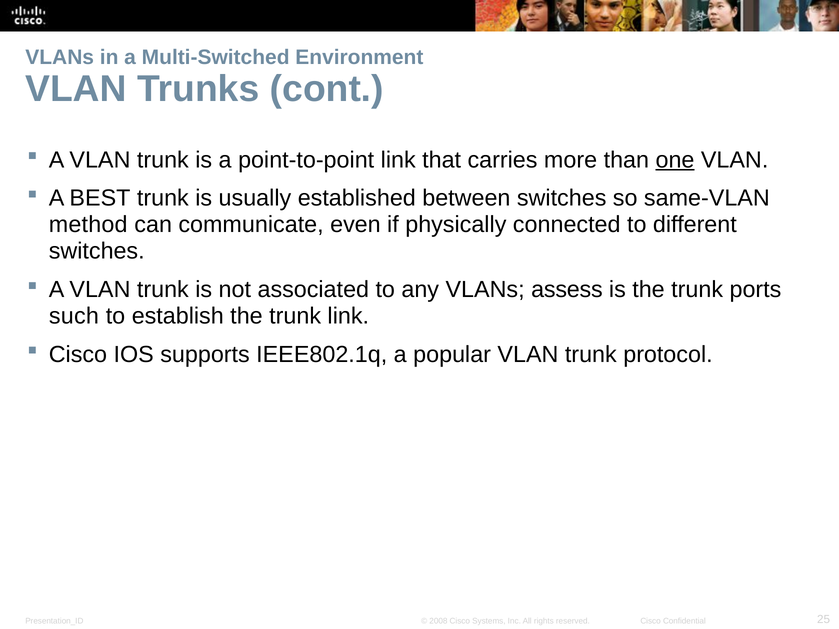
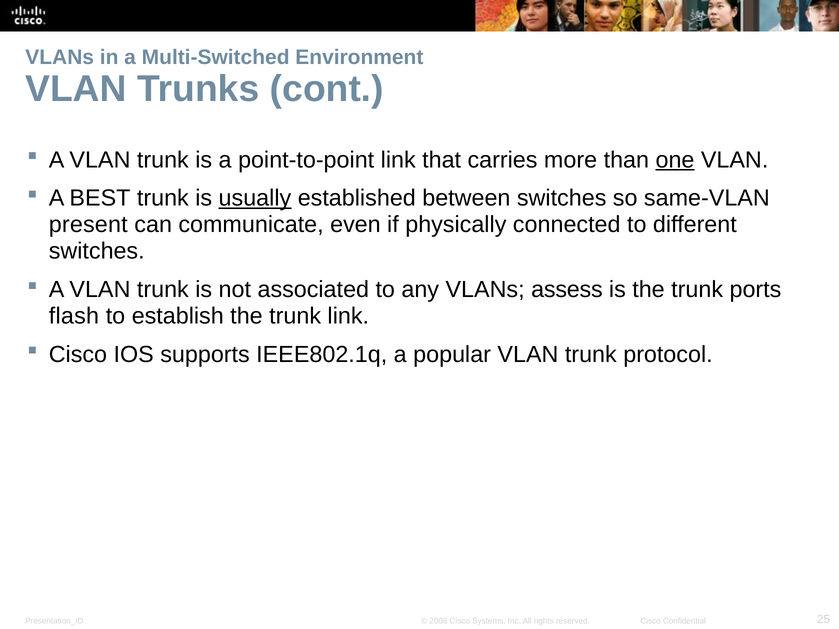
usually underline: none -> present (255, 198)
method: method -> present (88, 225)
such: such -> flash (74, 316)
